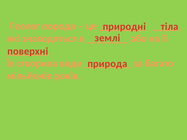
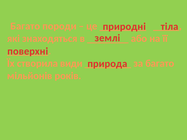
Геолог: Геолог -> Багато (25, 26)
